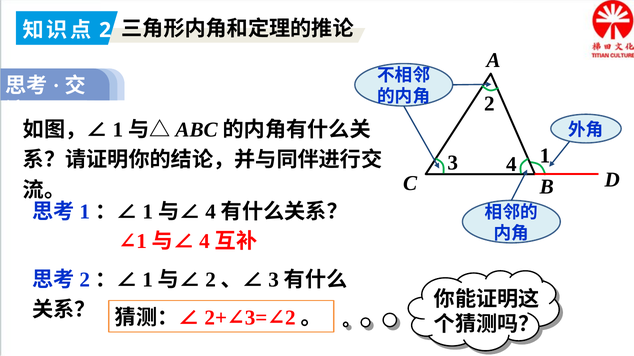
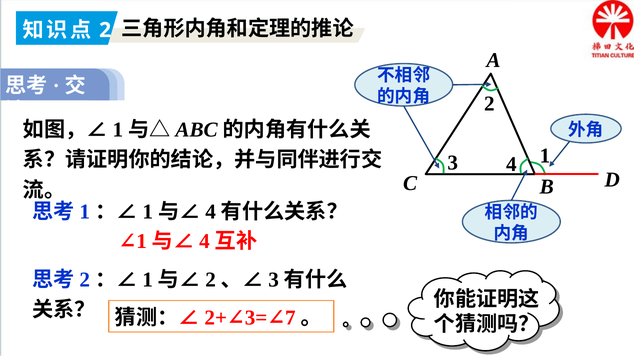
2: 2 -> 7 (290, 318)
